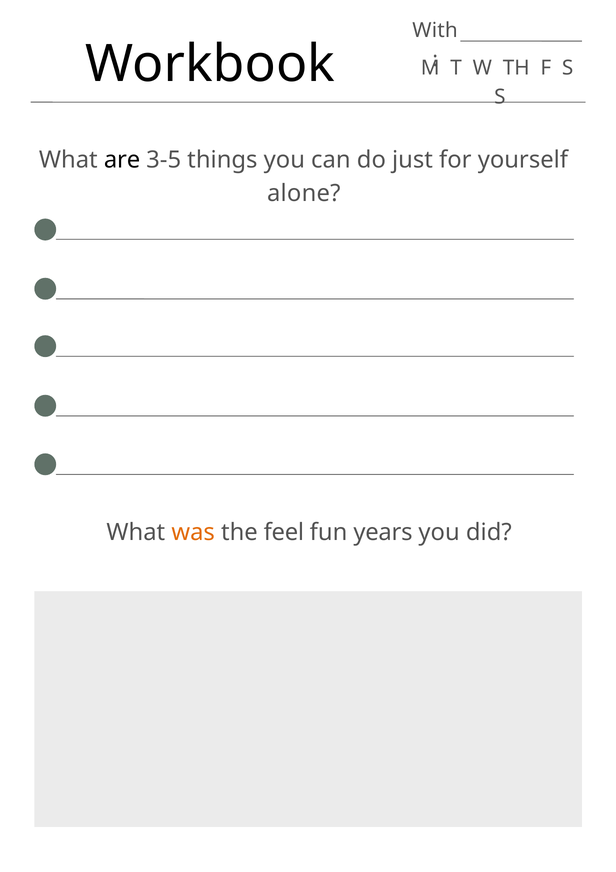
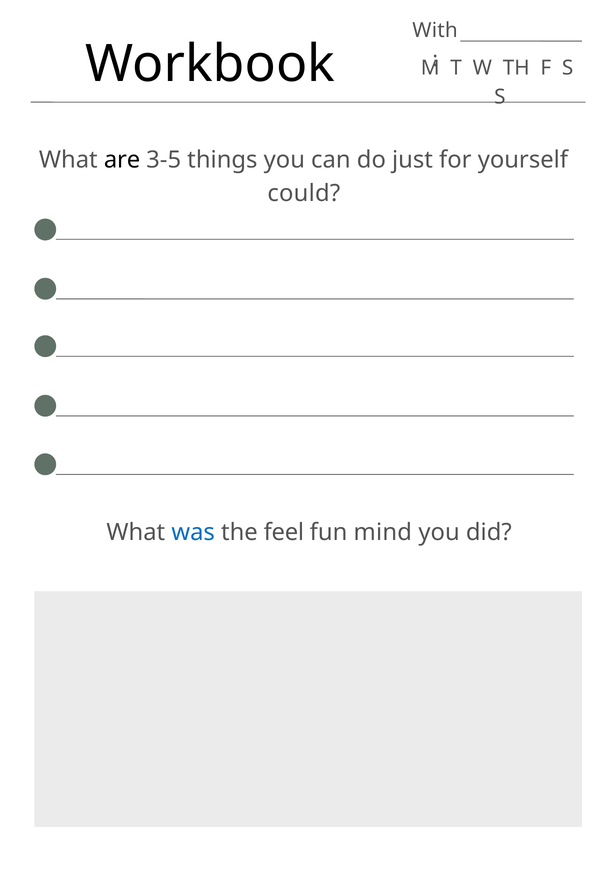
alone: alone -> could (304, 193)
was colour: orange -> blue (193, 532)
years: years -> mind (383, 532)
